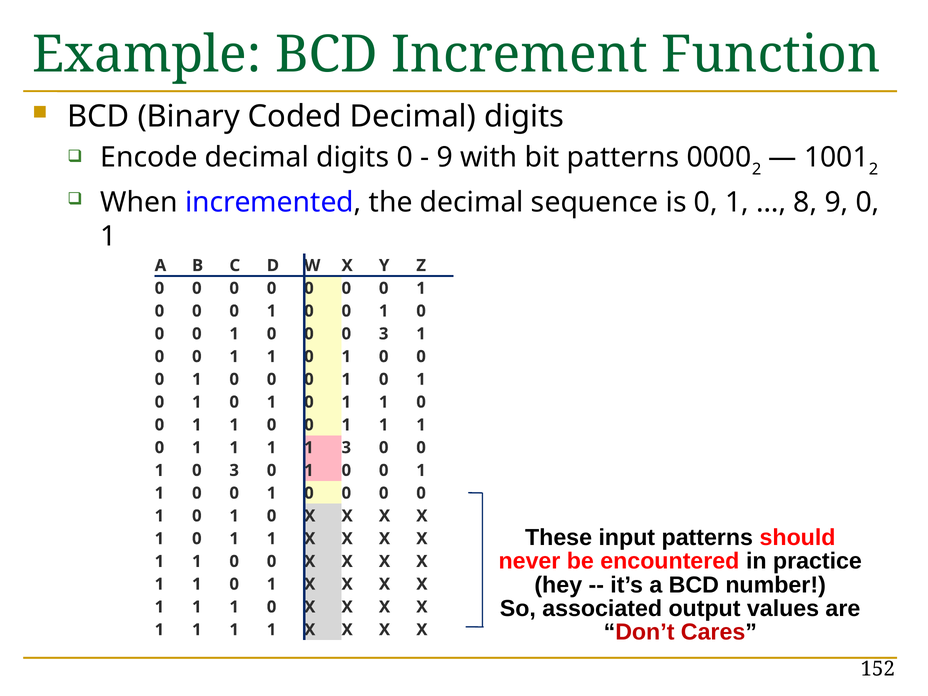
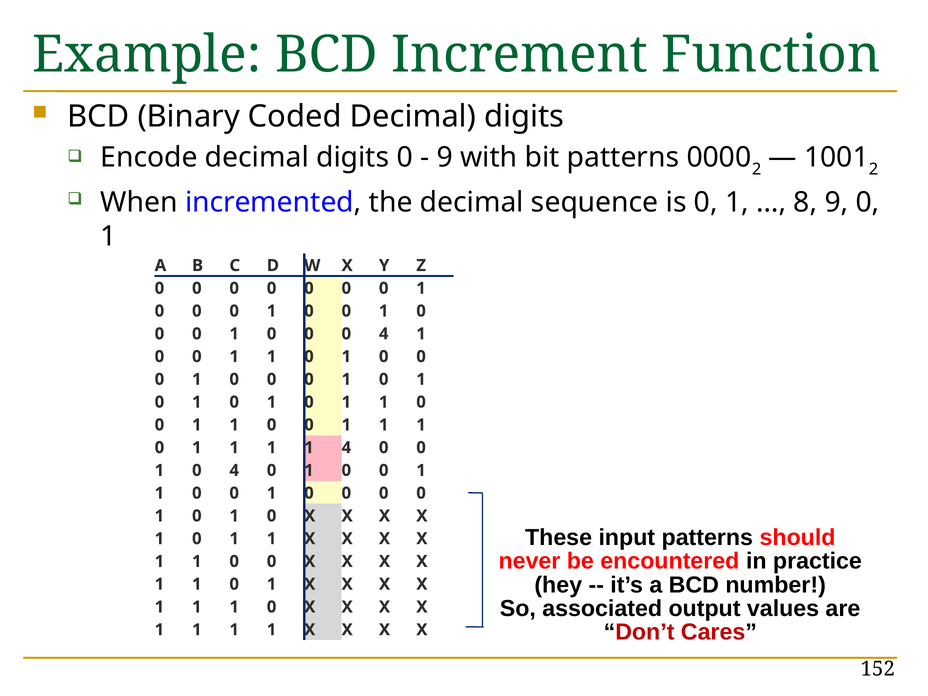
3: 3 -> 4 (384, 334)
3: 3 -> 4 (346, 448)
1 0 3: 3 -> 4 (234, 470)
